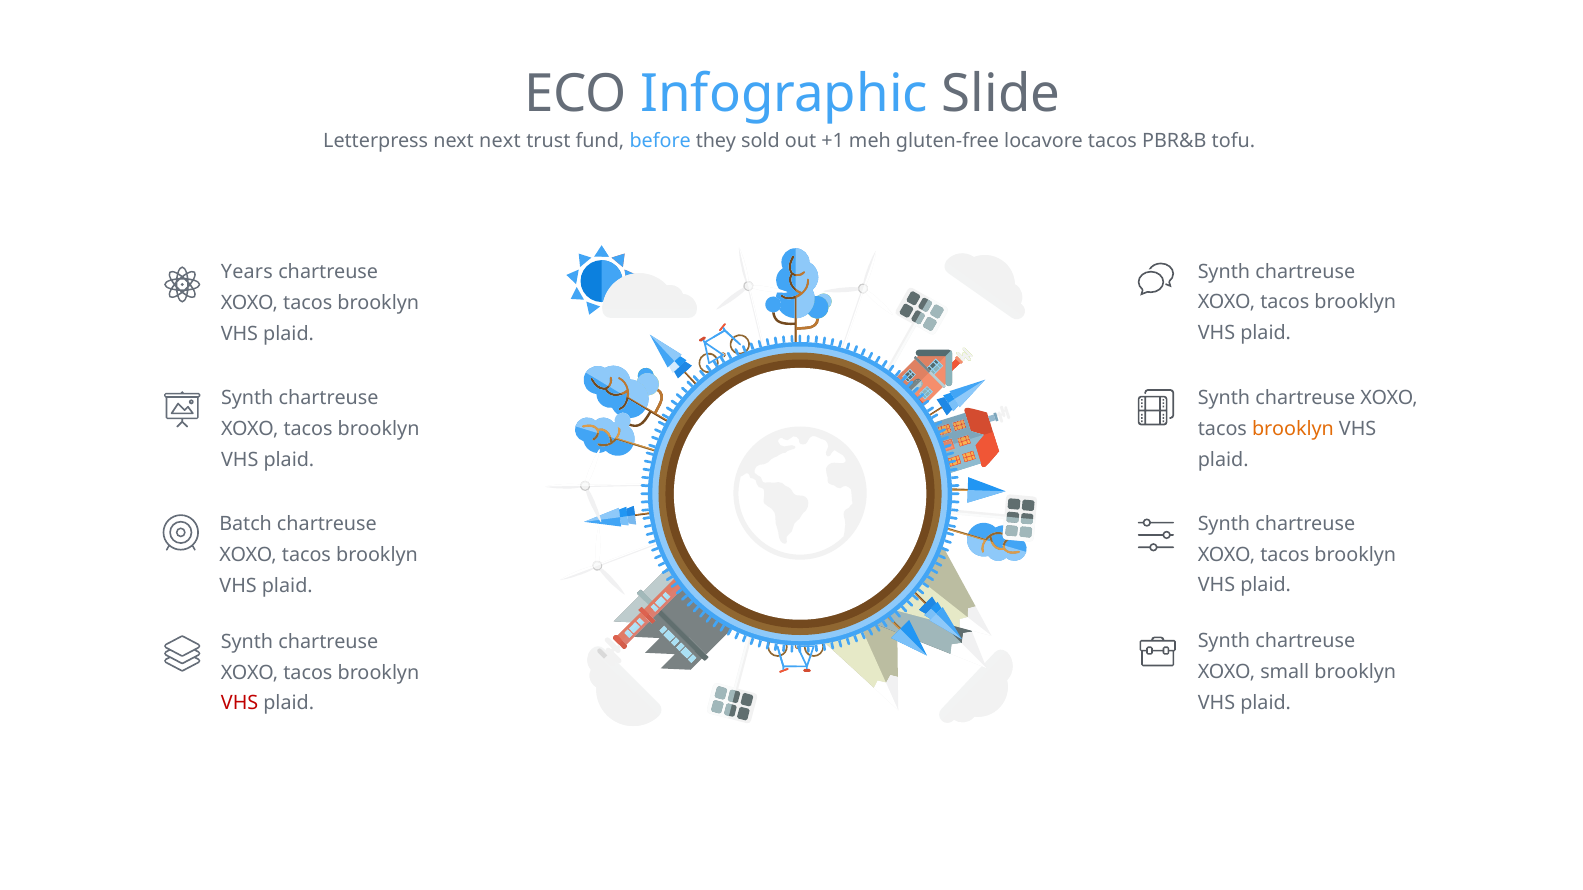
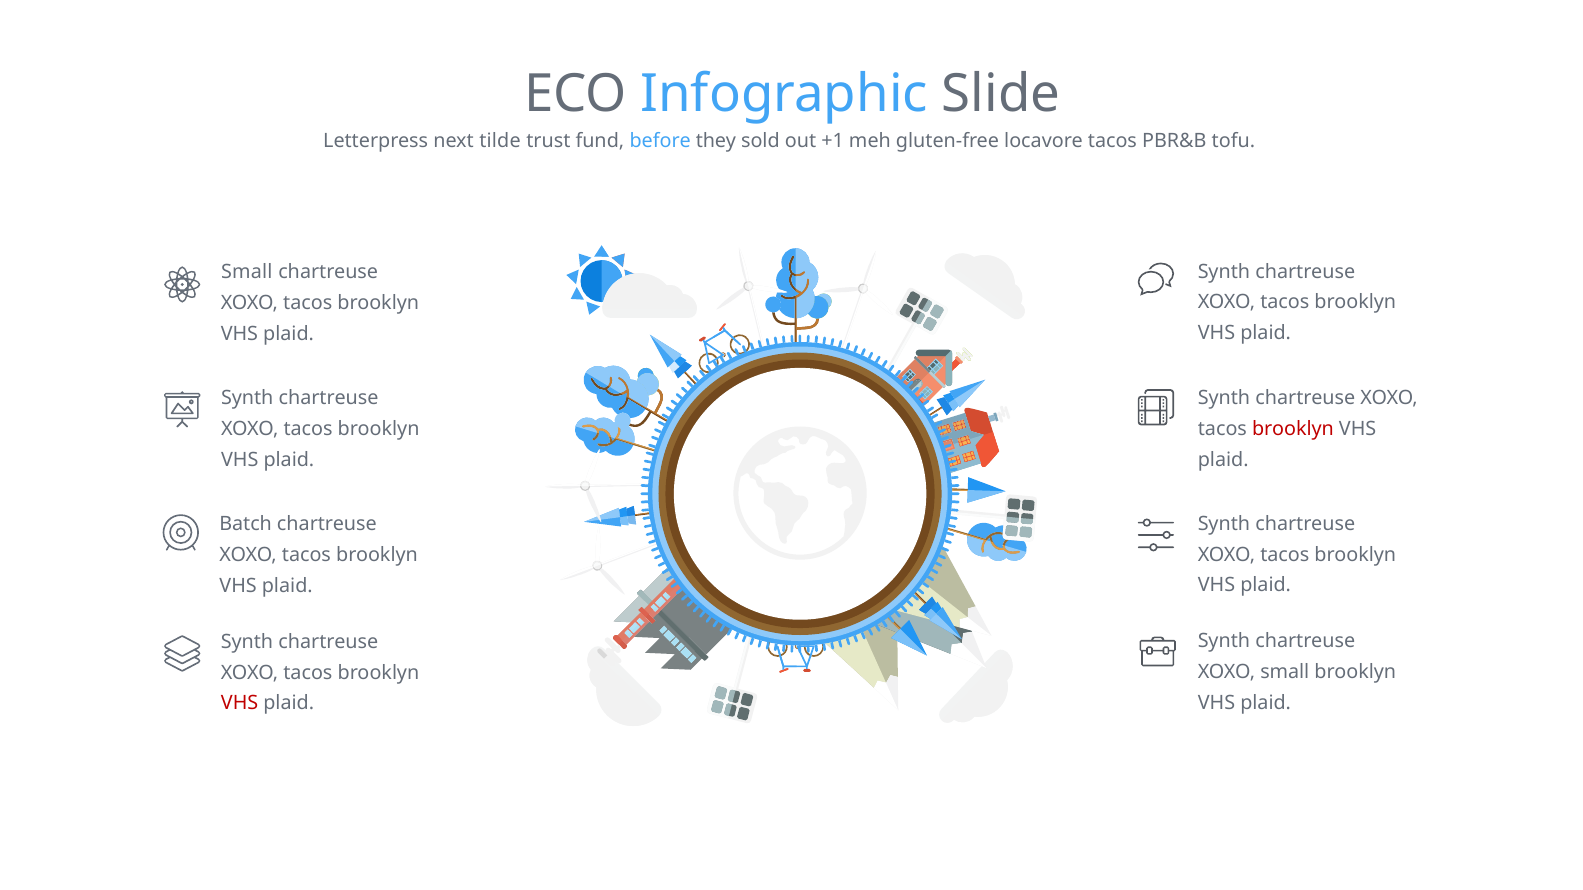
next next: next -> tilde (500, 141)
Years: Years -> Small (247, 272)
brooklyn colour: orange -> red (1293, 429)
